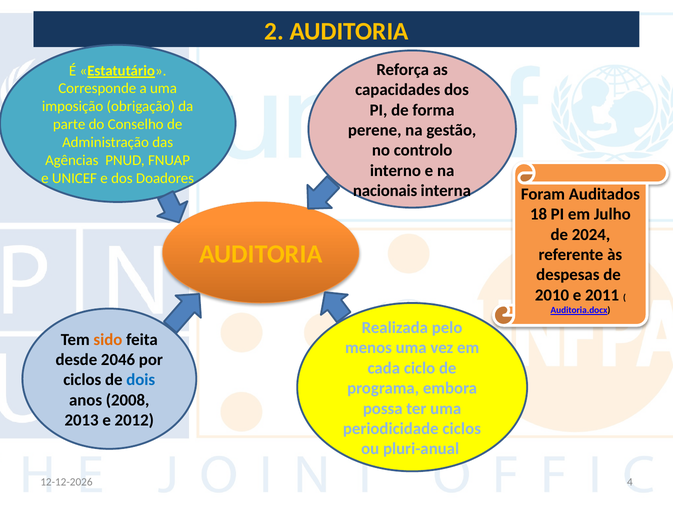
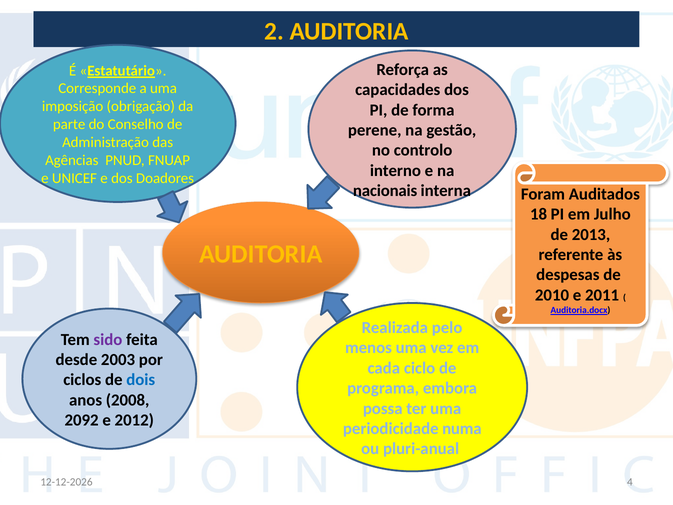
2024: 2024 -> 2013 (591, 234)
sido colour: orange -> purple (108, 339)
2046: 2046 -> 2003 (118, 360)
2013: 2013 -> 2092 (82, 420)
periodicidade ciclos: ciclos -> numa (462, 428)
